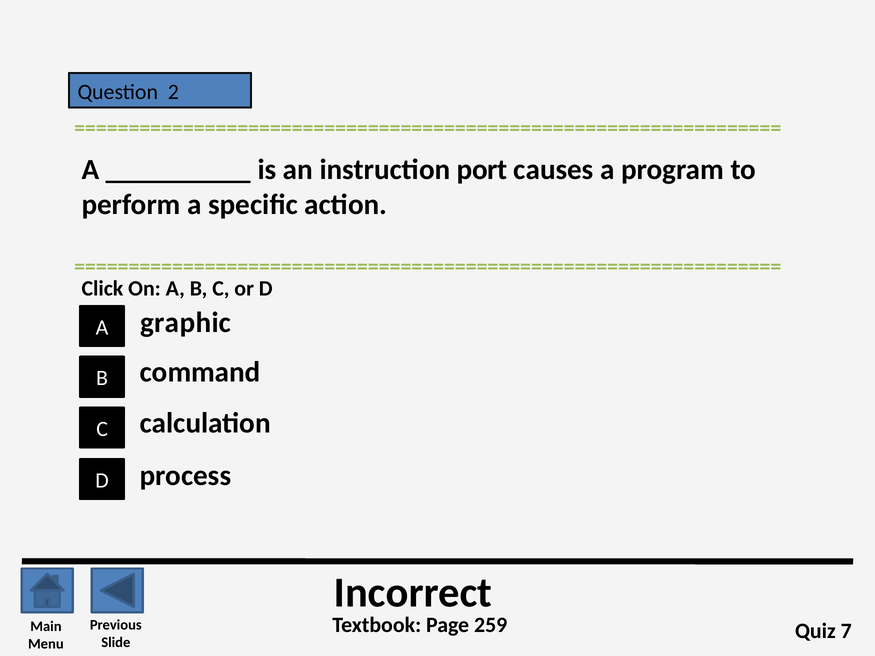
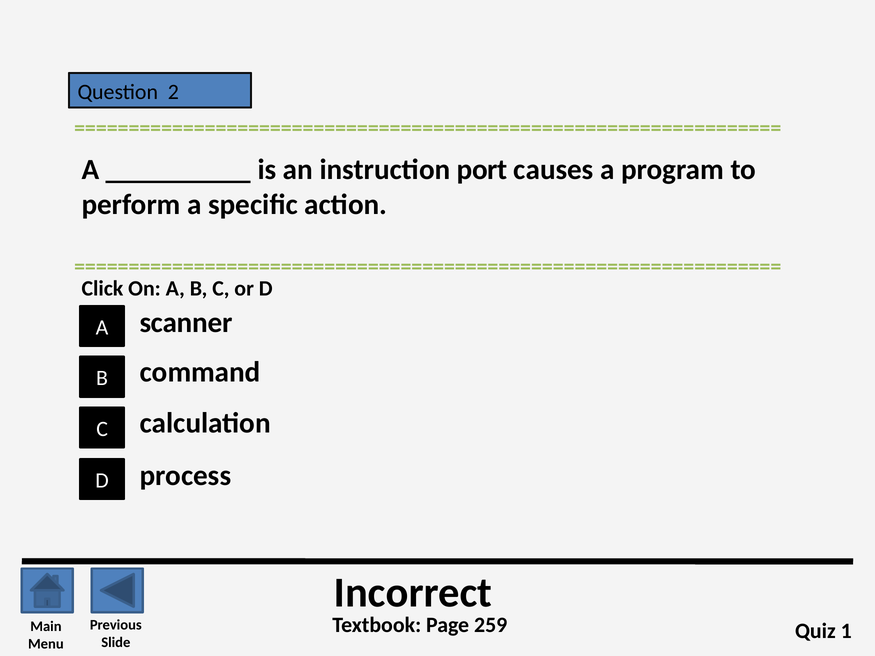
graphic: graphic -> scanner (186, 323)
7: 7 -> 1 (846, 631)
